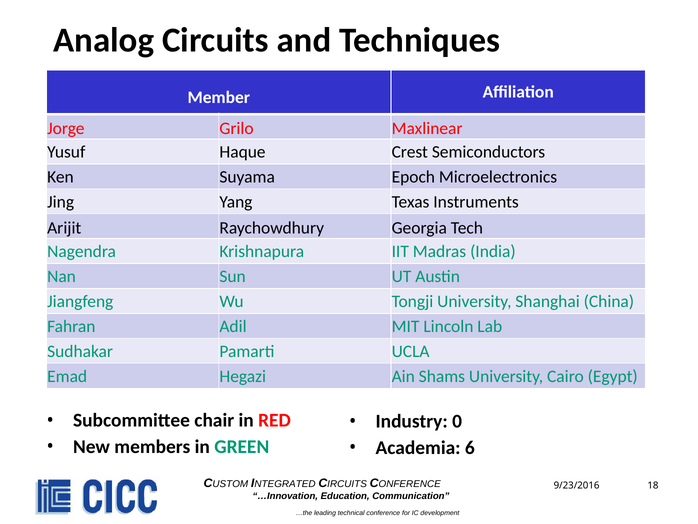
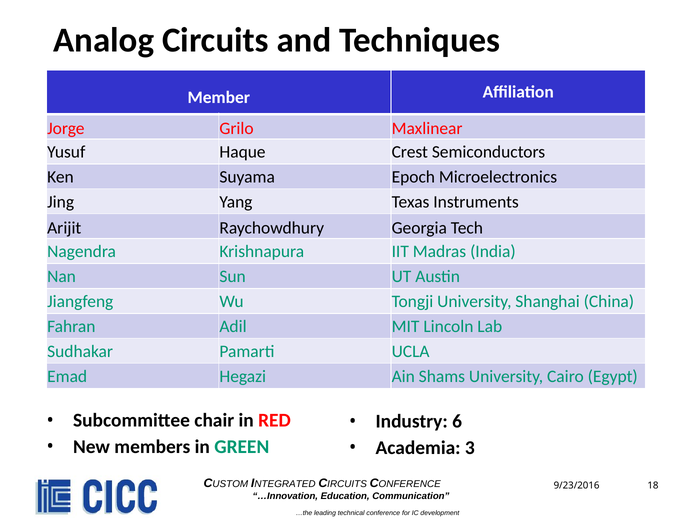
0: 0 -> 6 (457, 421)
6: 6 -> 3 (470, 447)
